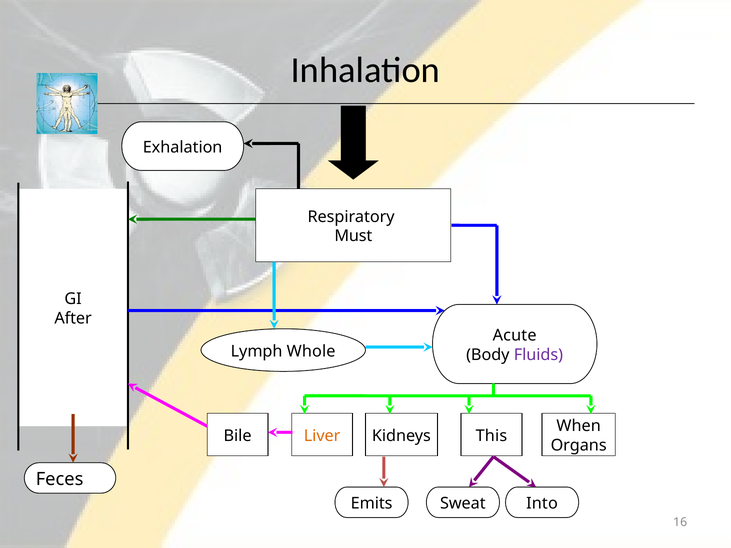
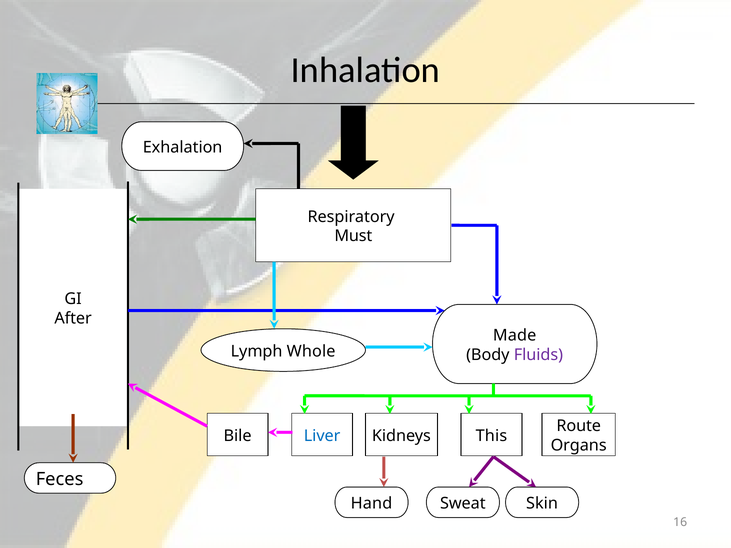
Acute: Acute -> Made (515, 336)
When: When -> Route (579, 426)
Liver colour: orange -> blue (322, 436)
Emits: Emits -> Hand (371, 504)
Into: Into -> Skin (542, 504)
